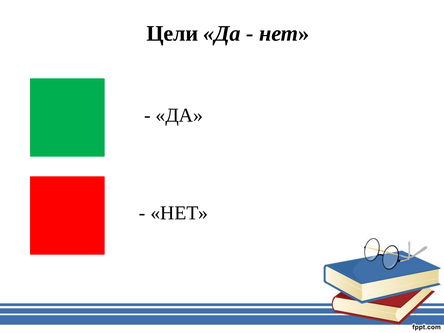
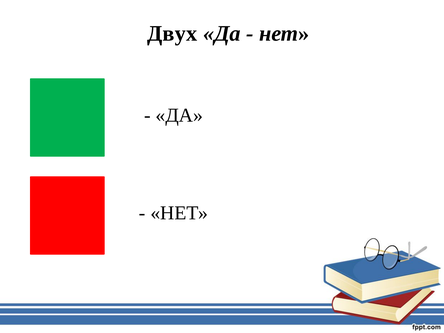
Цели: Цели -> Двух (172, 33)
